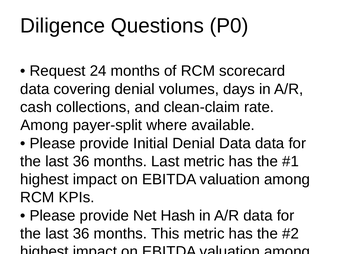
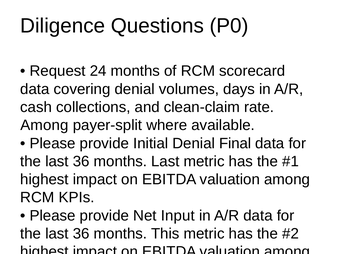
Denial Data: Data -> Final (235, 143)
Hash: Hash -> Input (178, 215)
